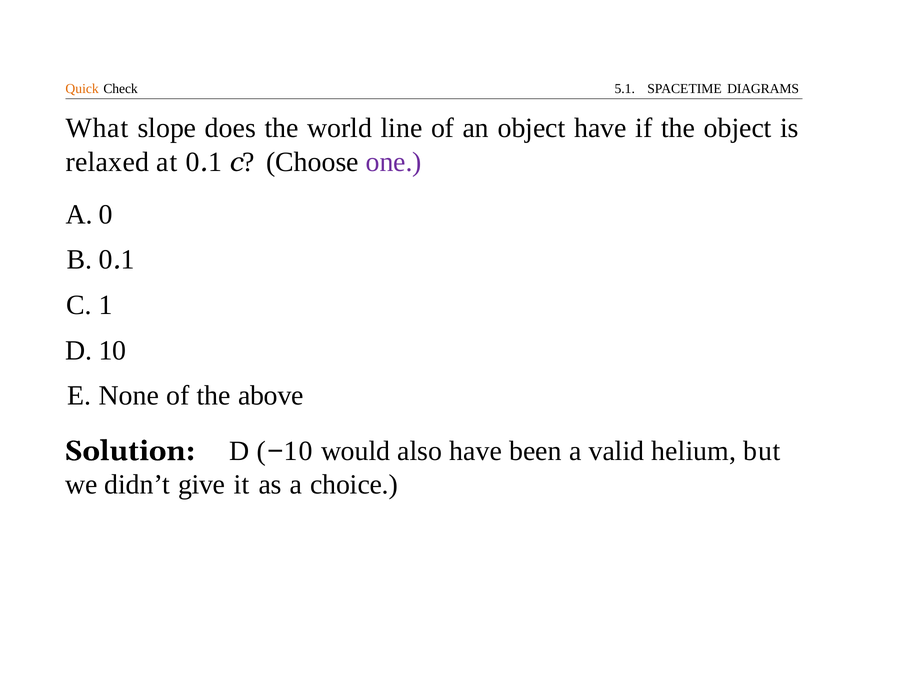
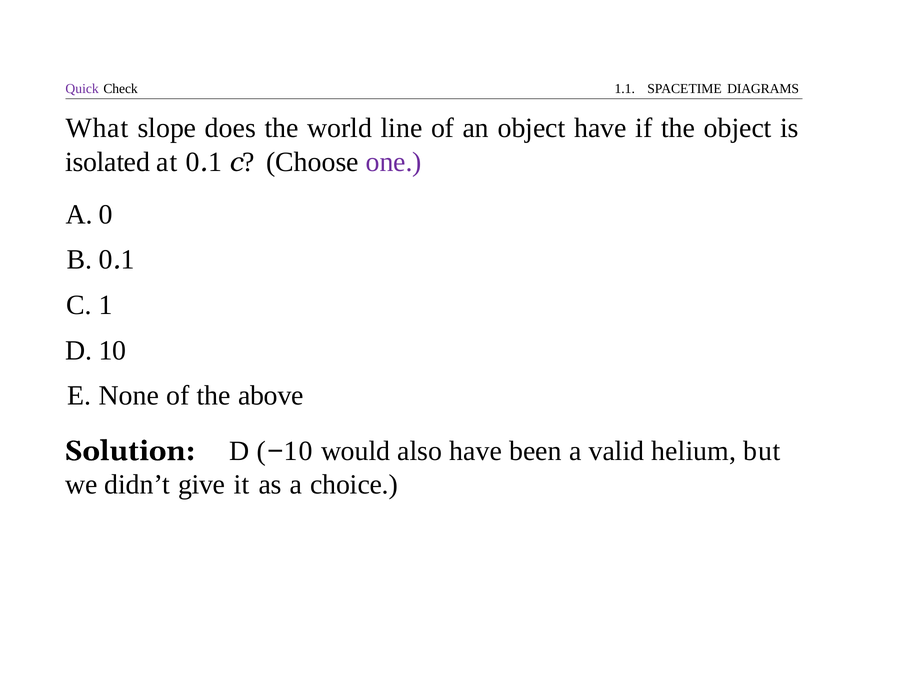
Quick colour: orange -> purple (82, 89)
5.1: 5.1 -> 1.1 (625, 89)
relaxed: relaxed -> isolated (108, 162)
